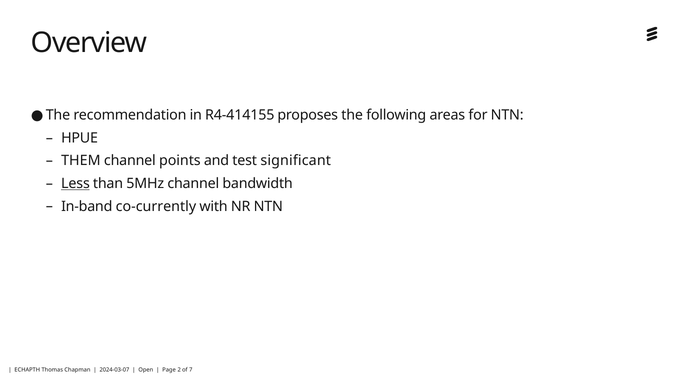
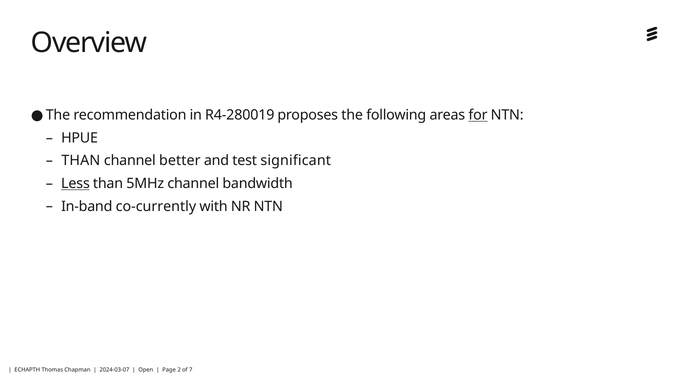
R4-414155: R4-414155 -> R4-280019 (240, 115)
for underline: none -> present (478, 115)
THEM: THEM -> THAN (81, 161)
points: points -> better (180, 161)
